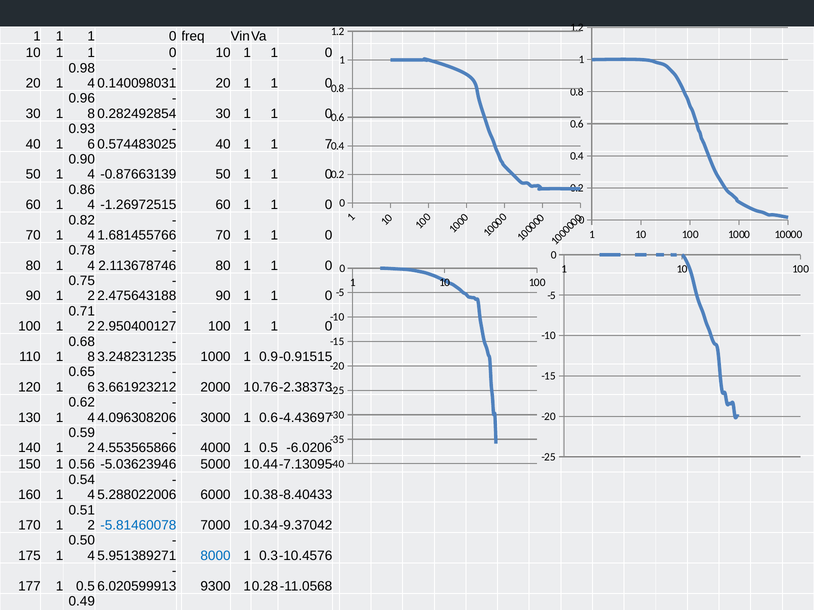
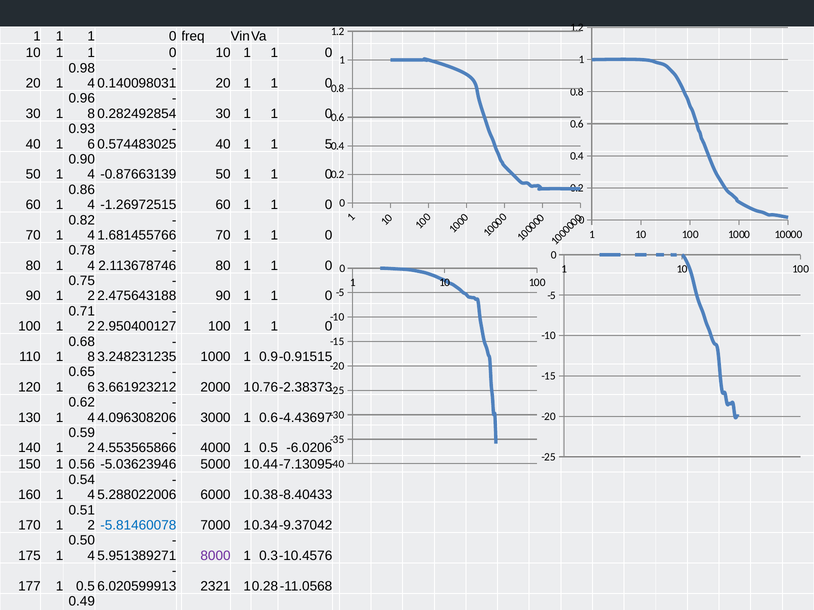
7: 7 -> 5 (329, 144)
8000 colour: blue -> purple (216, 556)
9300: 9300 -> 2321 (216, 587)
